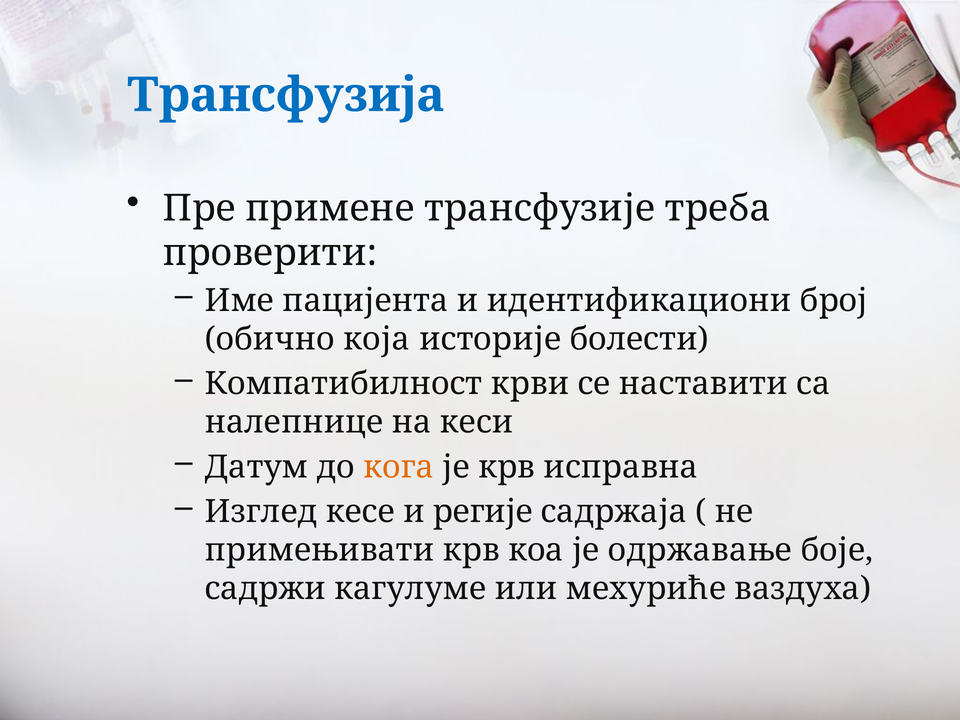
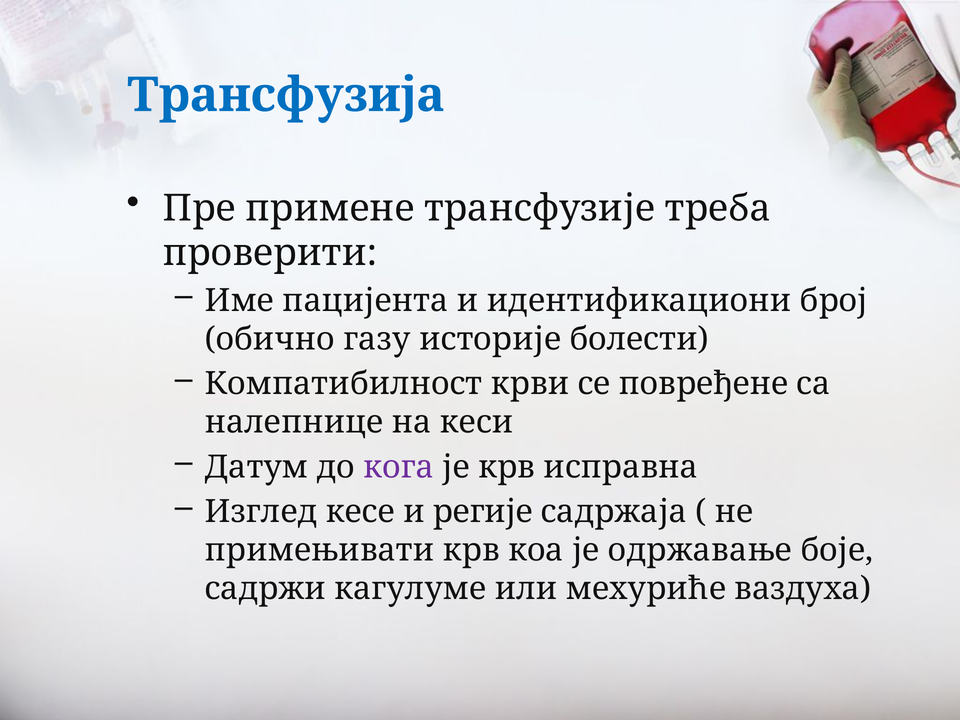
која: која -> газу (377, 339)
наставити: наставити -> повређене (704, 384)
кога colour: orange -> purple (399, 467)
